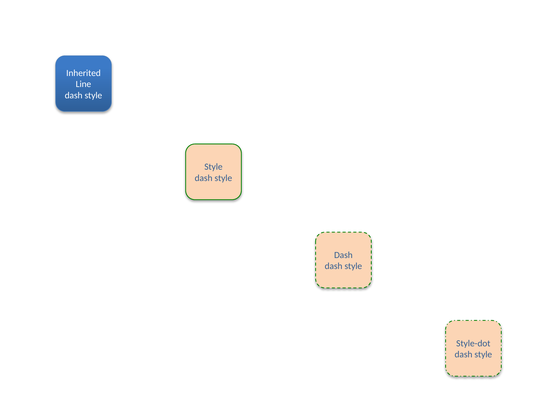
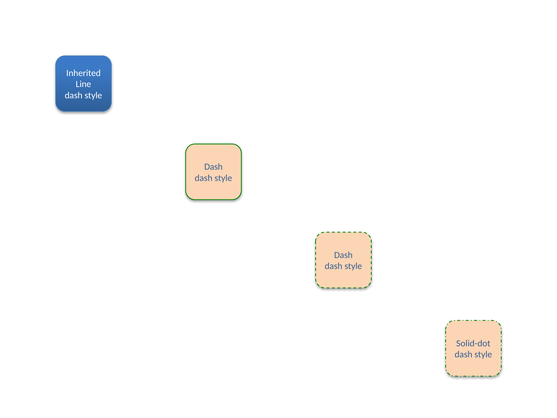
Style: Style -> Dash (213, 167)
Style-dot: Style-dot -> Solid-dot (473, 343)
